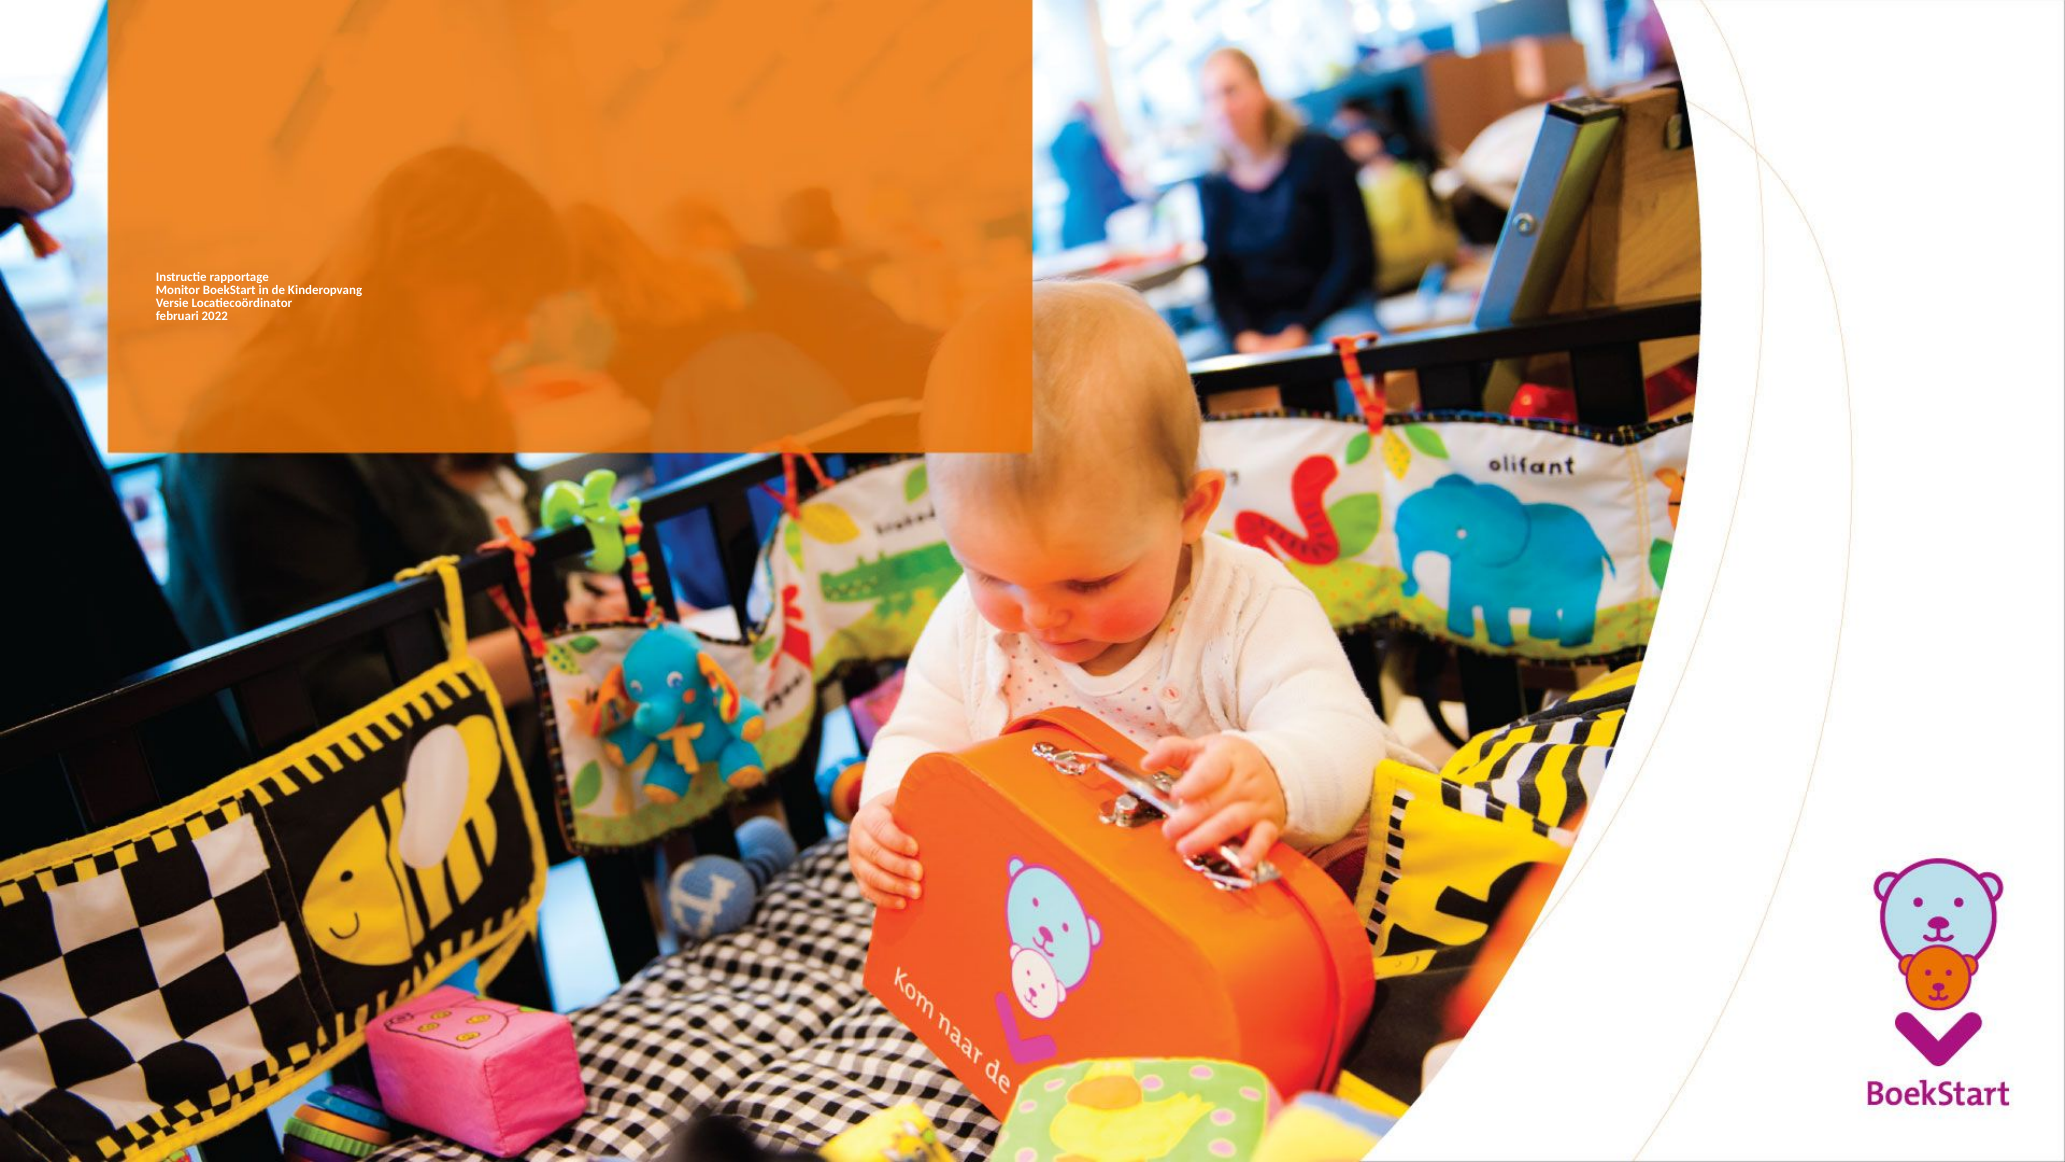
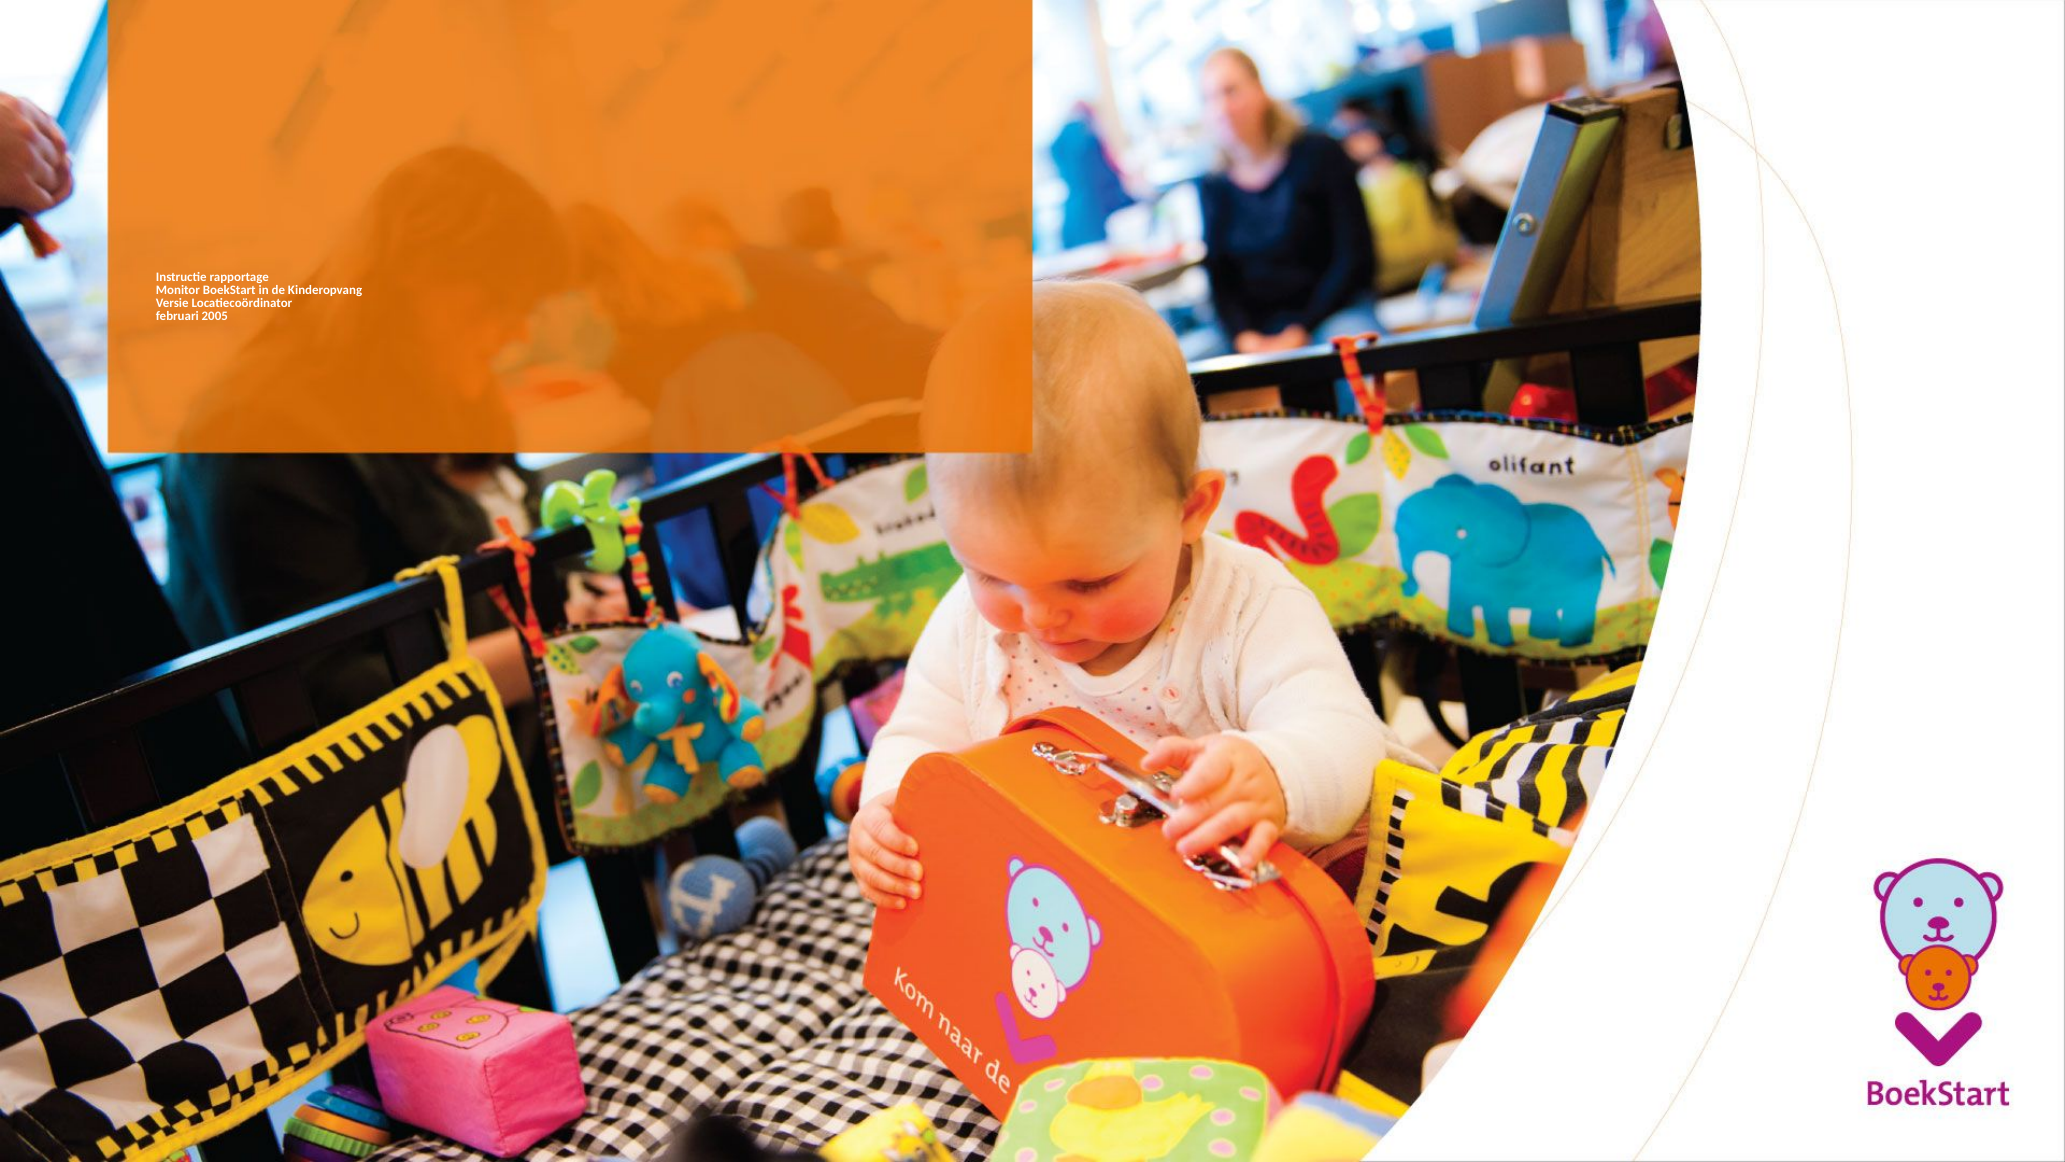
2022: 2022 -> 2005 (215, 316)
